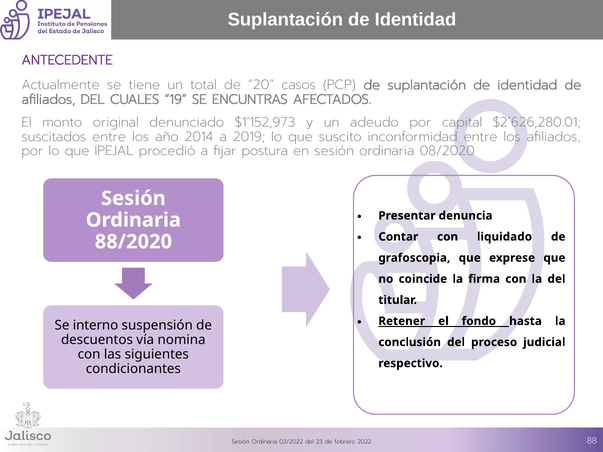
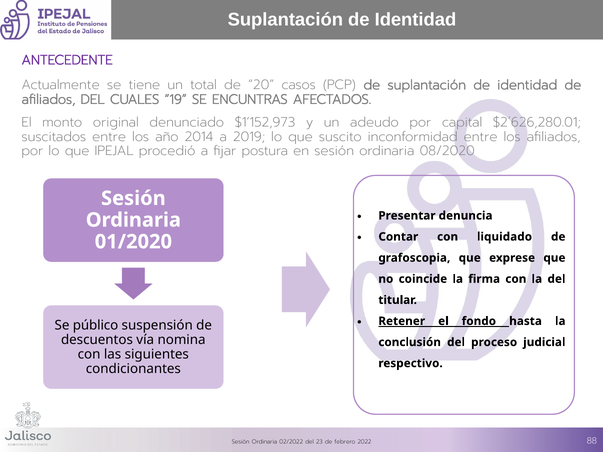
88/2020: 88/2020 -> 01/2020 (133, 242)
interno: interno -> público (96, 326)
